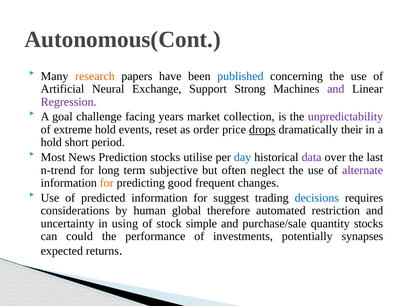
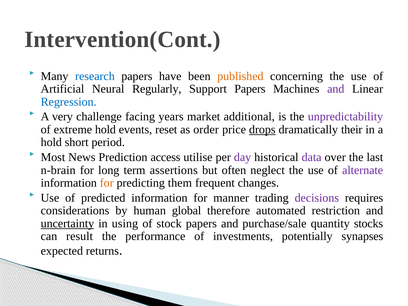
Autonomous(Cont: Autonomous(Cont -> Intervention(Cont (123, 39)
research colour: orange -> blue (95, 76)
published colour: blue -> orange (240, 76)
Exchange: Exchange -> Regularly (157, 89)
Support Strong: Strong -> Papers (250, 89)
Regression colour: purple -> blue (69, 102)
goal: goal -> very (62, 117)
collection: collection -> additional (249, 117)
Prediction stocks: stocks -> access (166, 157)
day colour: blue -> purple (243, 157)
n-trend: n-trend -> n-brain (58, 170)
subjective: subjective -> assertions (174, 170)
good: good -> them (180, 183)
suggest: suggest -> manner (231, 198)
decisions colour: blue -> purple (317, 198)
uncertainty underline: none -> present (67, 224)
stock simple: simple -> papers (201, 224)
could: could -> result (80, 236)
